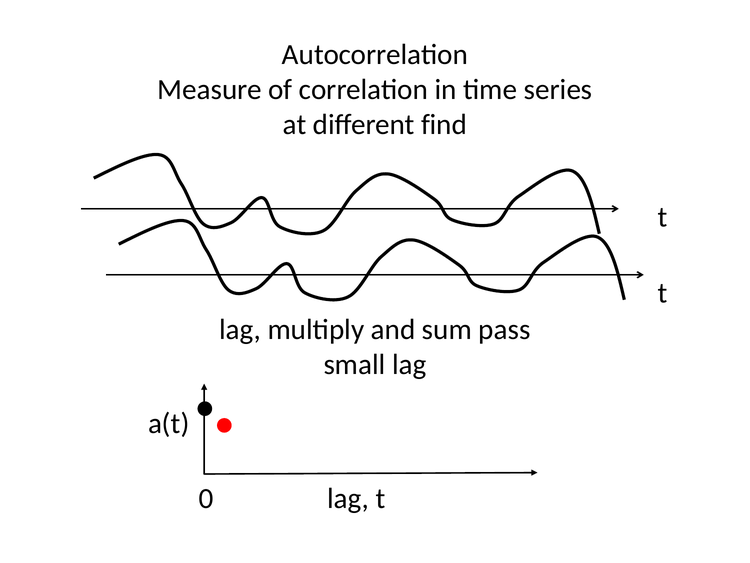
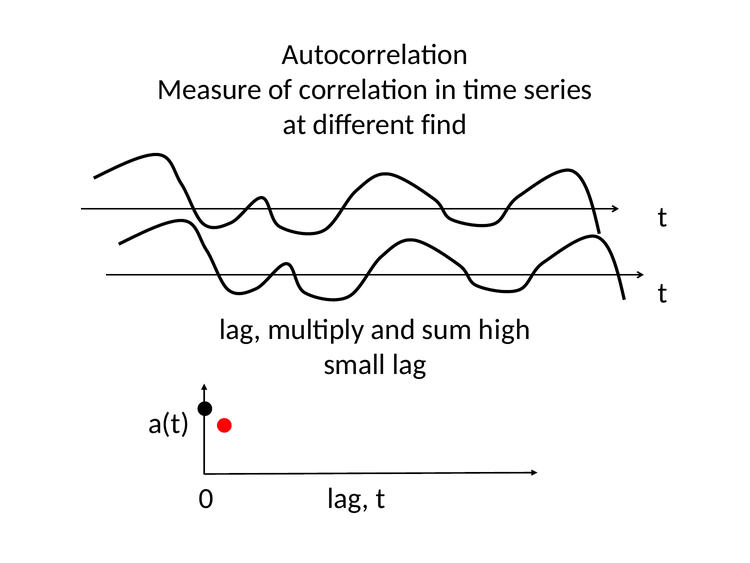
pass: pass -> high (504, 329)
